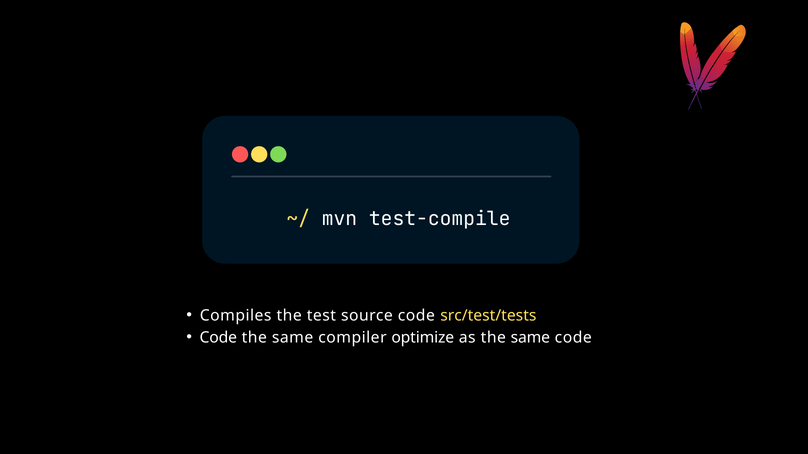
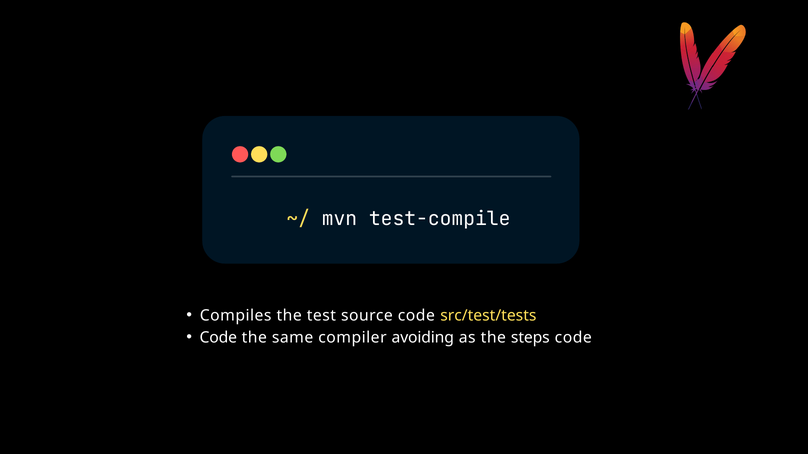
optimize: optimize -> avoiding (423, 338)
as the same: same -> steps (530, 338)
